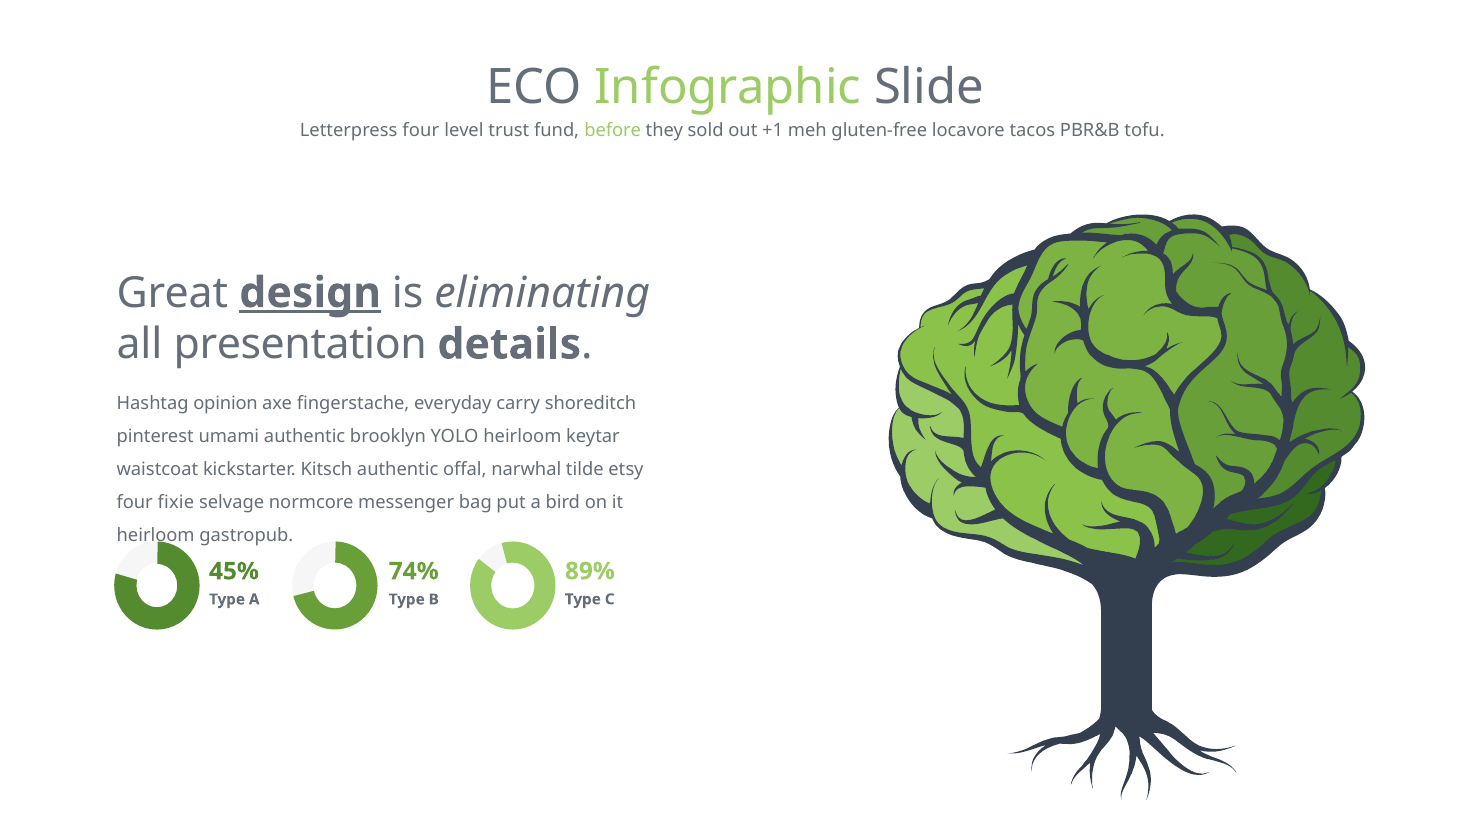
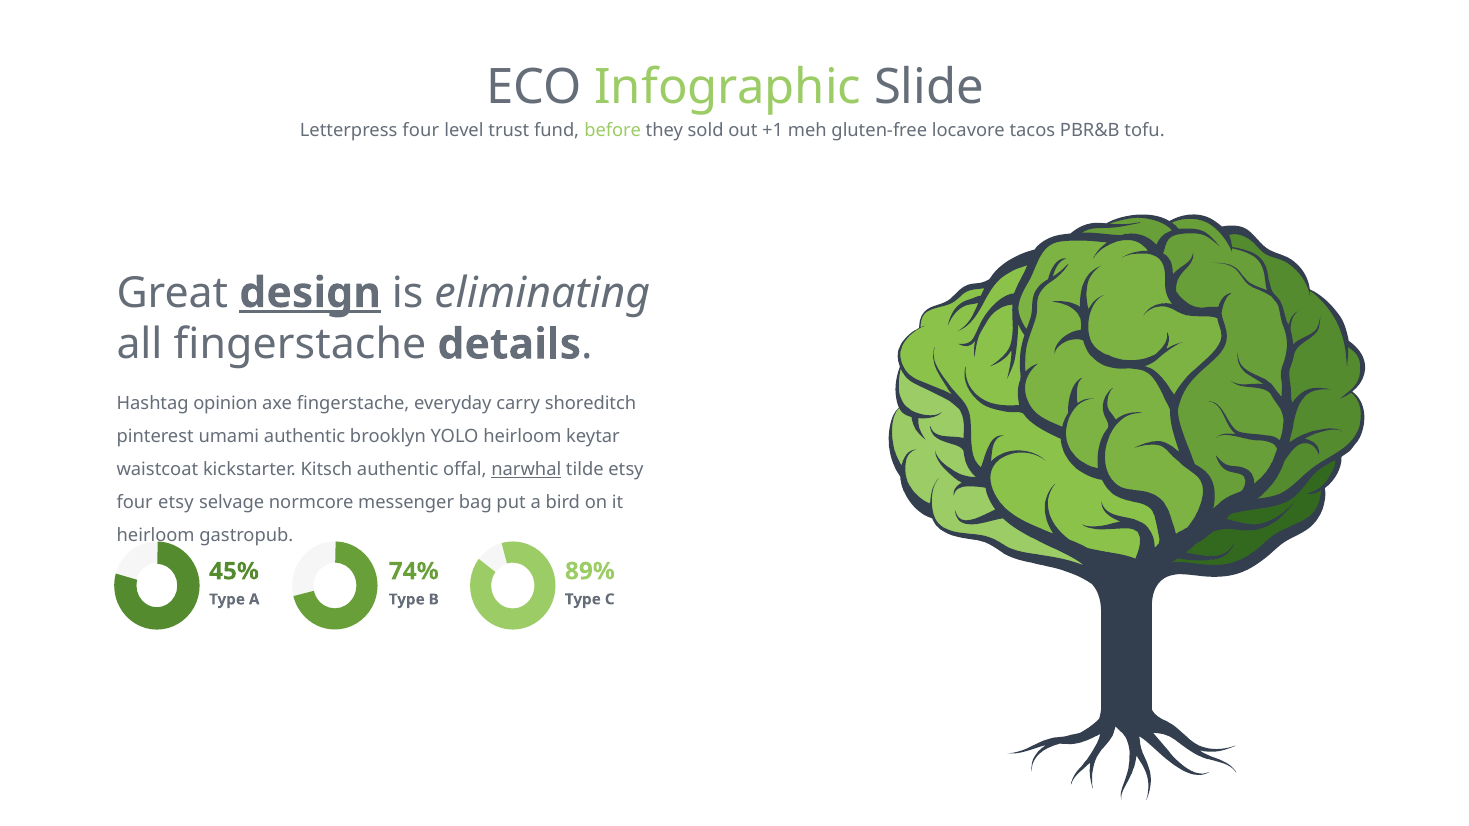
all presentation: presentation -> fingerstache (300, 345)
narwhal underline: none -> present (526, 469)
four fixie: fixie -> etsy (176, 503)
